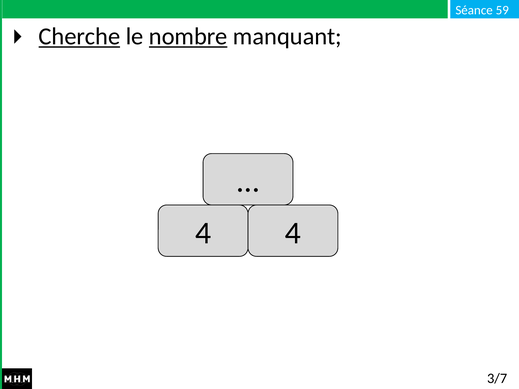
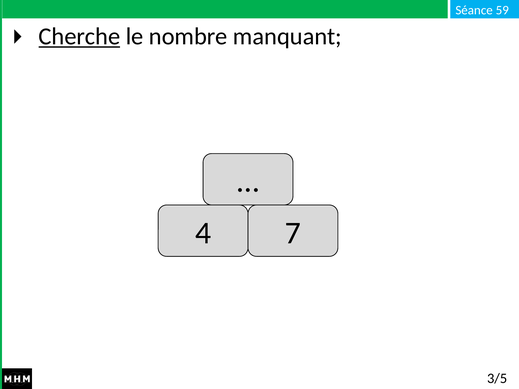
nombre underline: present -> none (188, 37)
4 4: 4 -> 7 (293, 233)
3/7: 3/7 -> 3/5 (497, 379)
